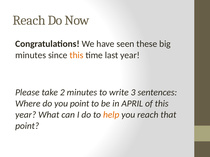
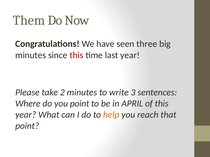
Reach: Reach -> Them (29, 20)
these: these -> three (147, 44)
this colour: orange -> red (76, 55)
